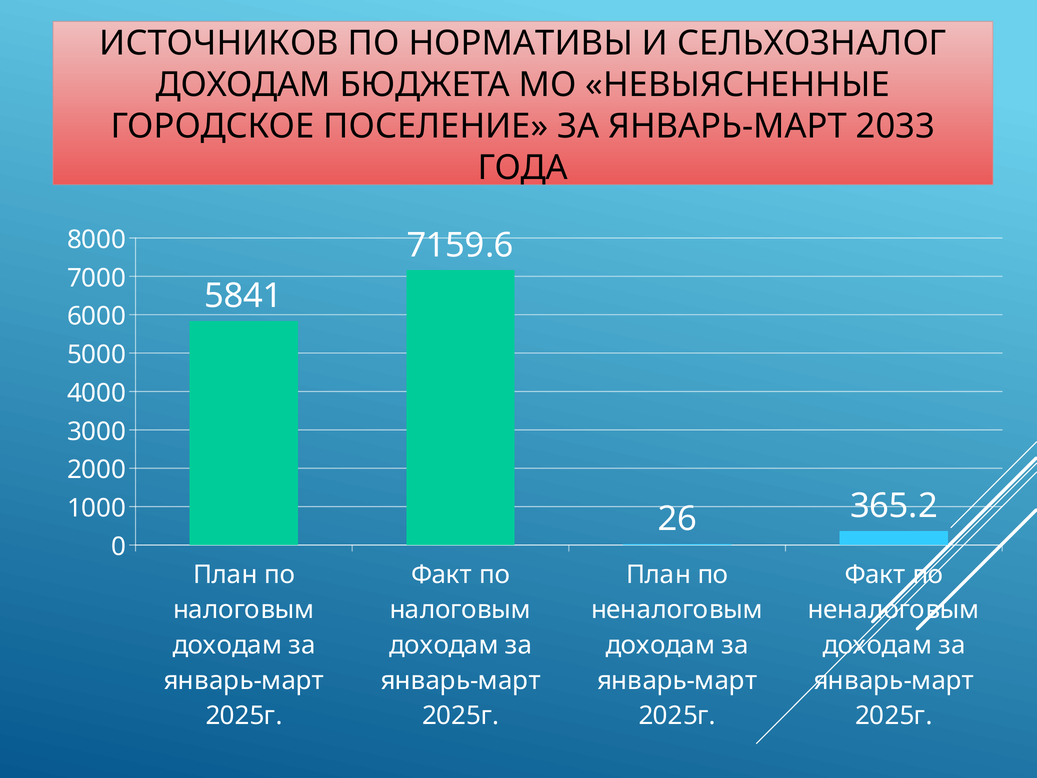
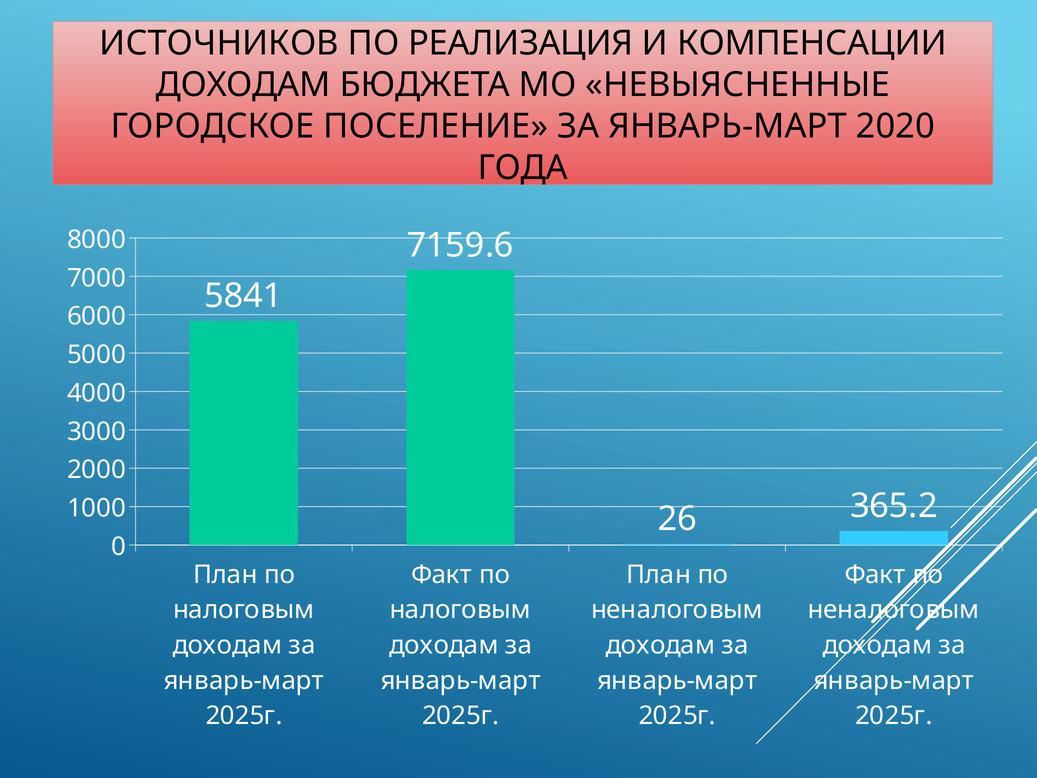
НОРМАТИВЫ: НОРМАТИВЫ -> РЕАЛИЗАЦИЯ (521, 43)
СЕЛЬХОЗНАЛОГ: СЕЛЬХОЗНАЛОГ -> КОМПЕНСАЦИИ (812, 43)
2033: 2033 -> 2020 (895, 126)
